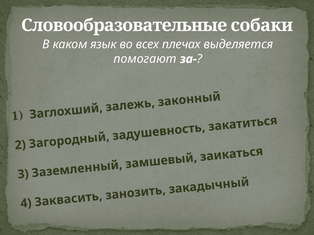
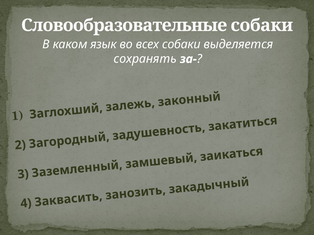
всех плечах: плечах -> собаки (181, 44)
помогают: помогают -> сохранять (145, 59)
